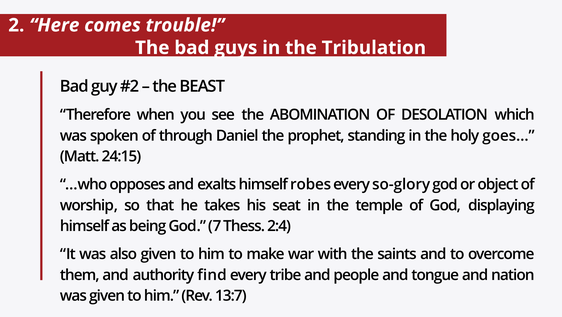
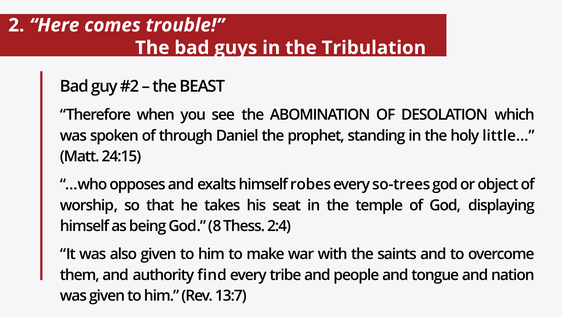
goes…: goes… -> little… (508, 136)
so-glory: so-glory -> so-trees (401, 184)
7: 7 -> 8 (215, 226)
